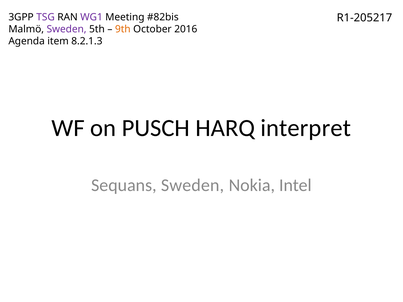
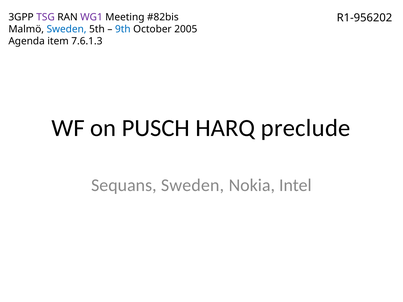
R1-205217: R1-205217 -> R1-956202 (364, 18)
Sweden colour: purple -> blue (67, 29)
9th colour: orange -> blue (123, 29)
2016: 2016 -> 2005 (186, 29)
8.2.1.3: 8.2.1.3 -> 7.6.1.3 (87, 41)
interpret: interpret -> preclude (306, 128)
